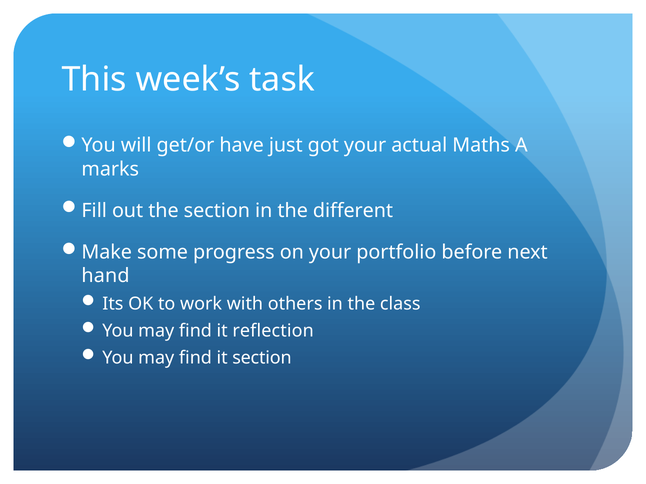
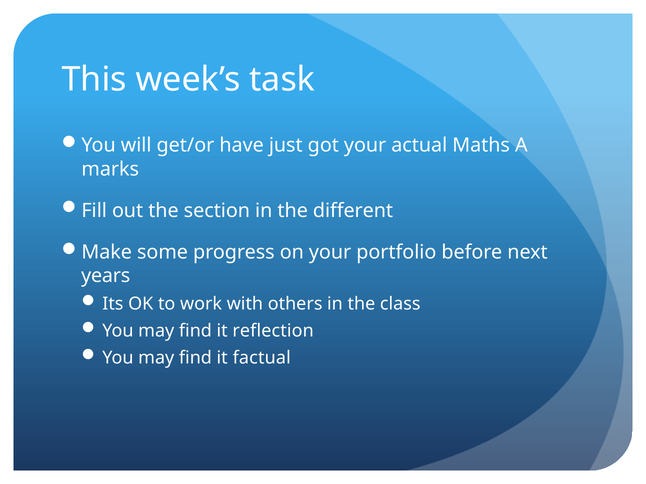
hand: hand -> years (106, 276)
it section: section -> factual (262, 358)
